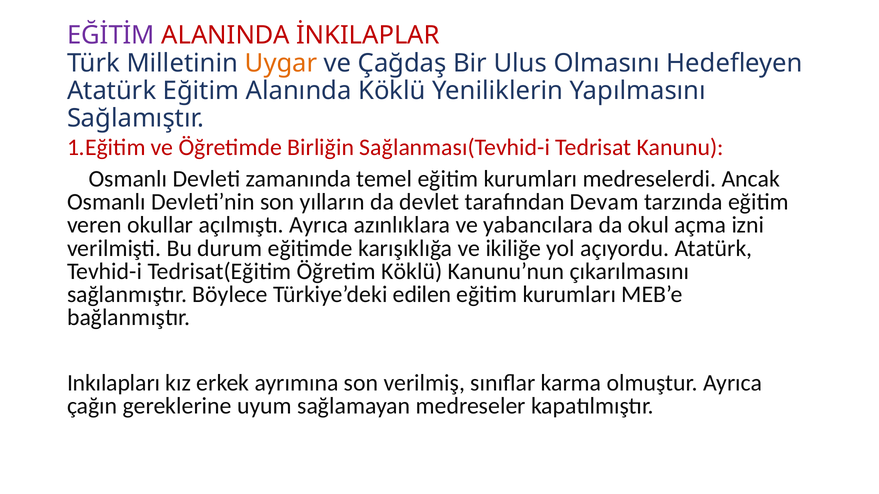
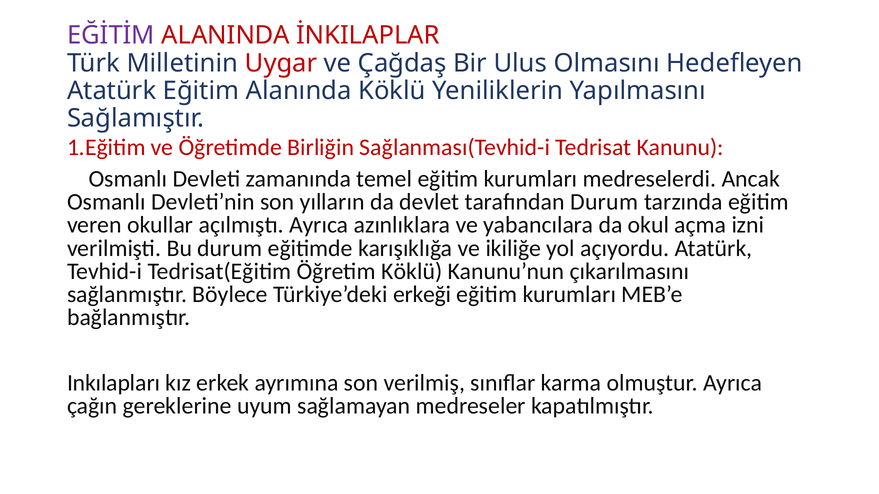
Uygar colour: orange -> red (281, 63)
tarafından Devam: Devam -> Durum (604, 202)
edilen: edilen -> erkeği (422, 295)
